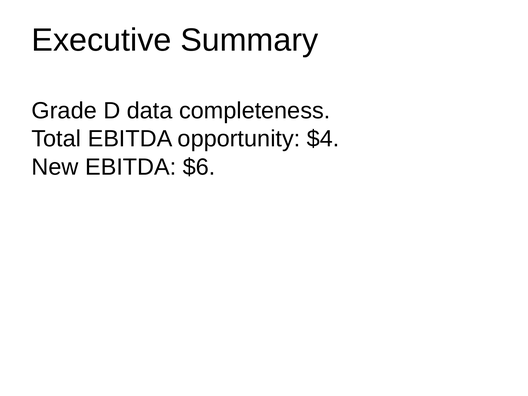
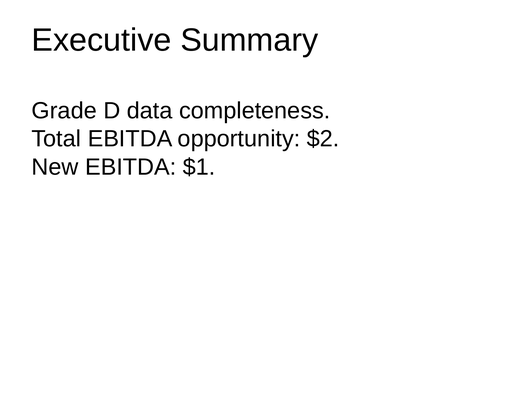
$4: $4 -> $2 (323, 139)
$6: $6 -> $1 (199, 167)
